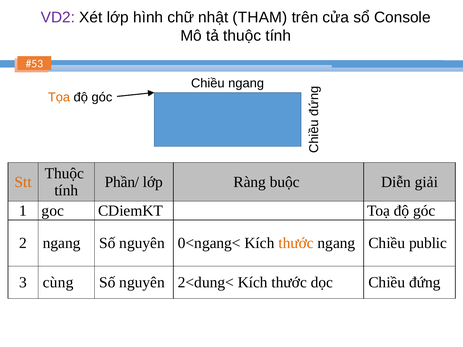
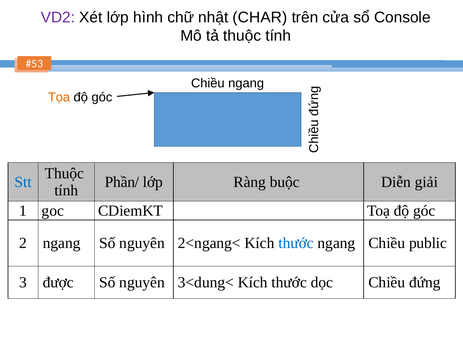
THAM: THAM -> CHAR (260, 17)
Stt colour: orange -> blue (23, 182)
0<ngang<: 0<ngang< -> 2<ngang< (209, 243)
thước colour: orange -> blue (296, 243)
cùng: cùng -> được (58, 283)
2<dung<: 2<dung< -> 3<dung< (206, 283)
